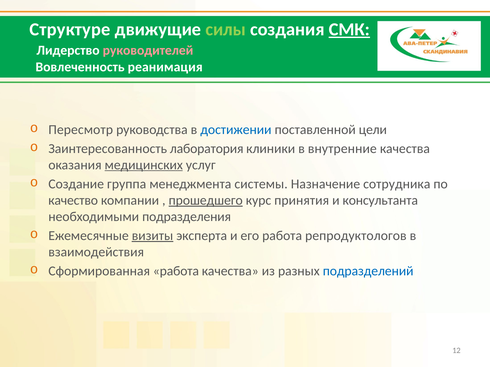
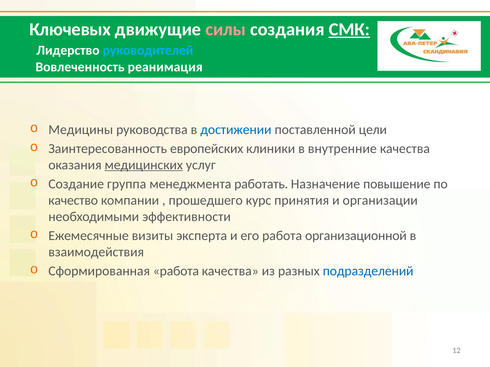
Структуре: Структуре -> Ключевых (70, 29)
силы colour: light green -> pink (226, 29)
руководителей colour: pink -> light blue (148, 50)
Пересмотр: Пересмотр -> Медицины (81, 130)
лаборатория: лаборатория -> европейских (207, 149)
системы: системы -> работать (261, 184)
сотрудника: сотрудника -> повышение (397, 184)
прошедшего underline: present -> none (206, 201)
консультанта: консультанта -> организации (380, 201)
подразделения: подразделения -> эффективности (186, 217)
визиты underline: present -> none (152, 236)
репродуктологов: репродуктологов -> организационной (356, 236)
